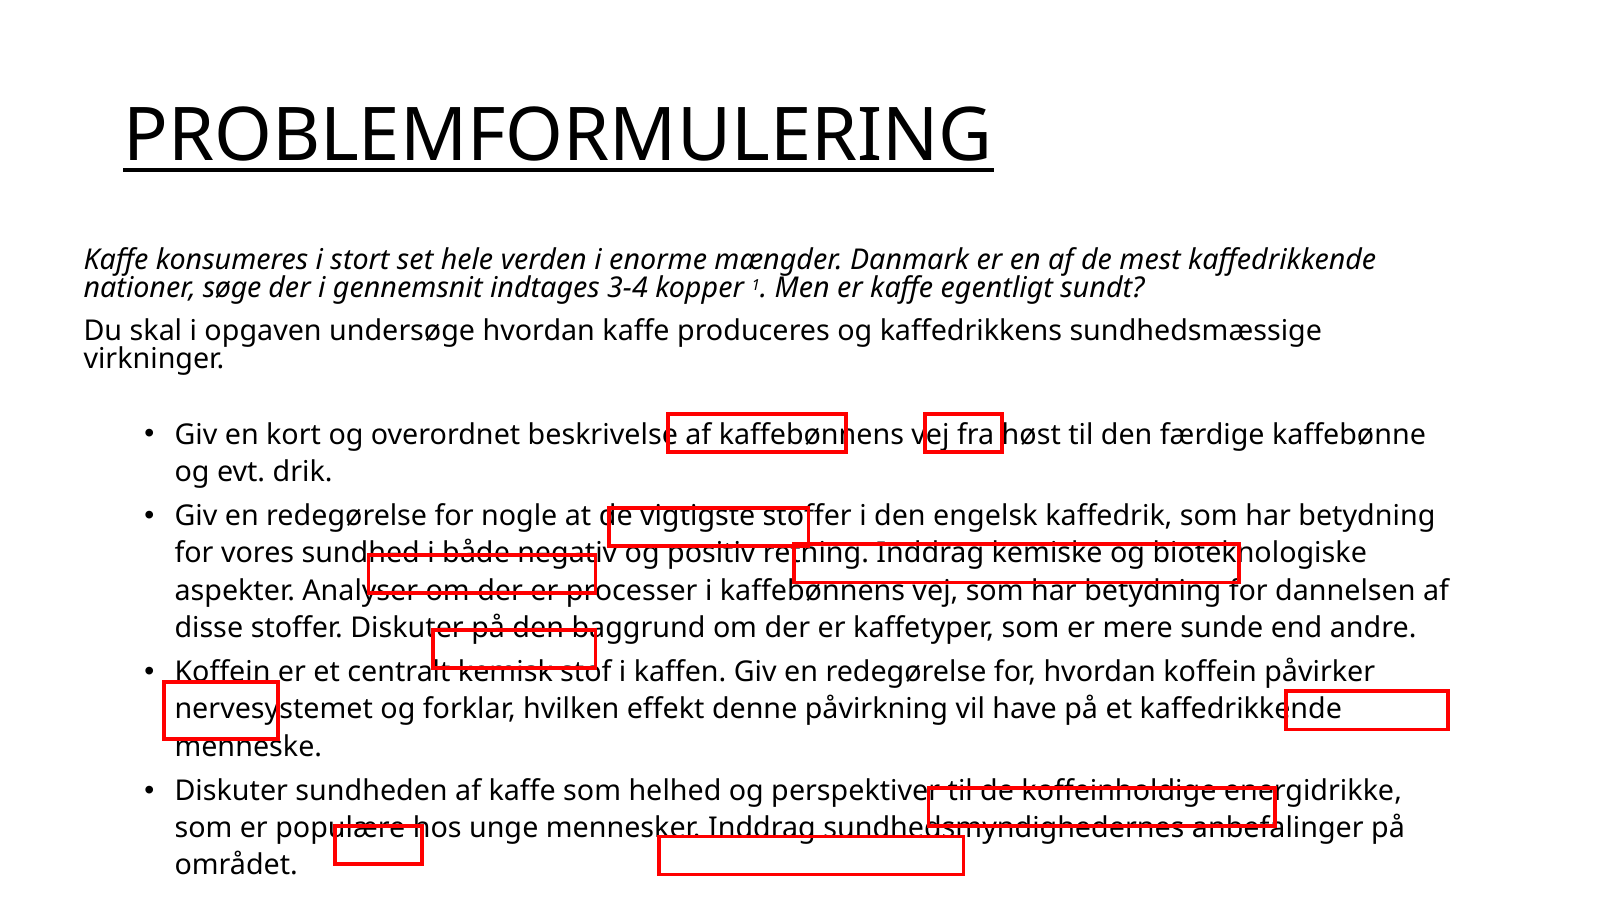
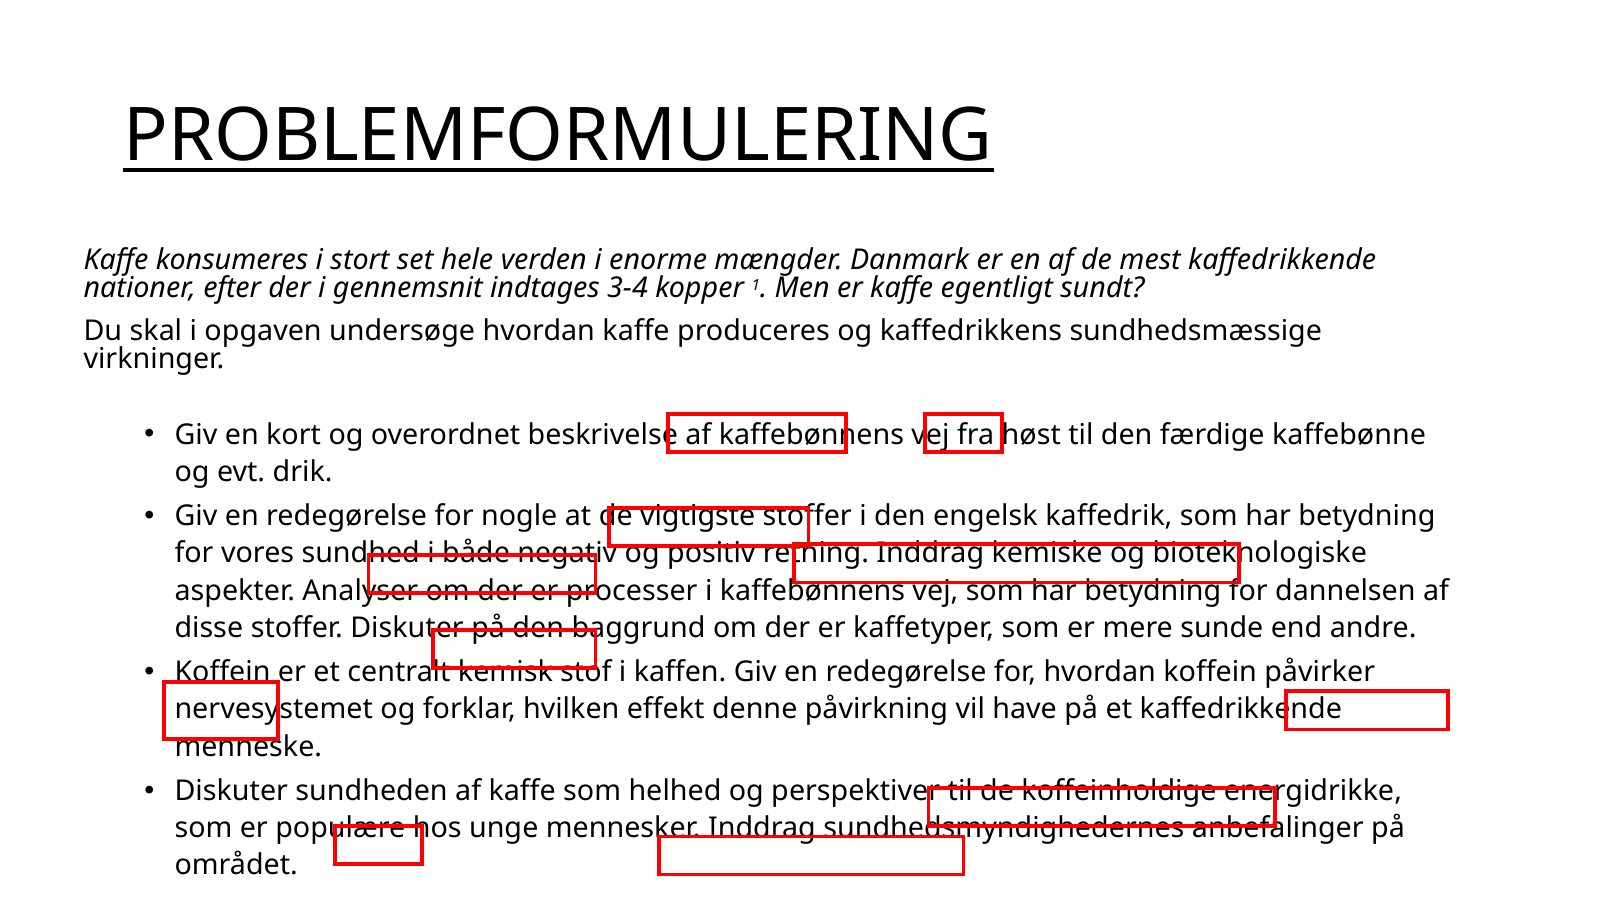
søge: søge -> efter (232, 288)
